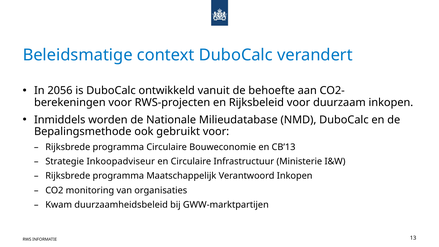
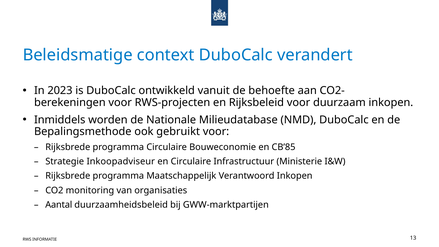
2056: 2056 -> 2023 (60, 91)
CB’13: CB’13 -> CB’85 (284, 147)
Kwam: Kwam -> Aantal (59, 205)
